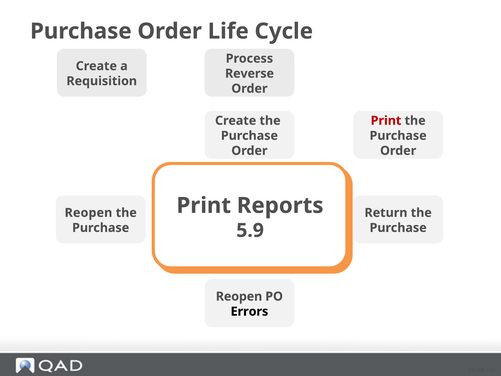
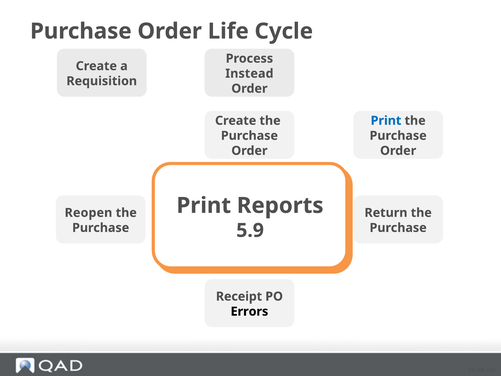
Reverse: Reverse -> Instead (249, 74)
Print colour: red -> blue (386, 121)
Reopen: Reopen -> Receipt (239, 296)
